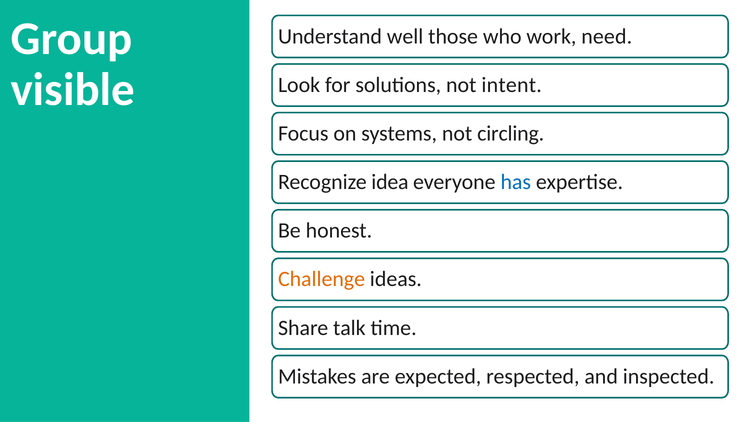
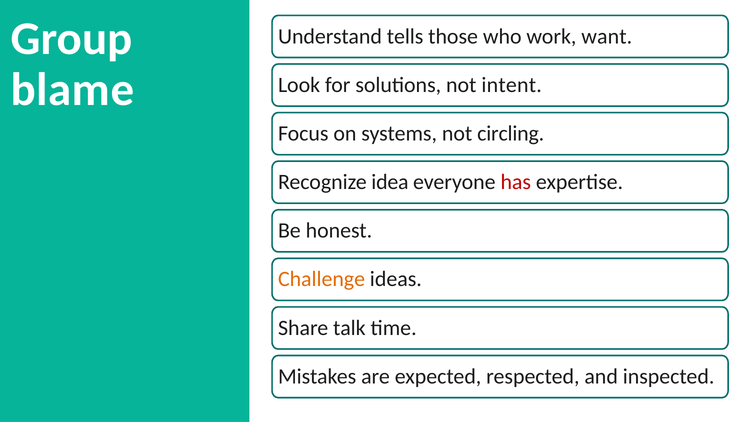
well: well -> tells (405, 36)
need: need -> want (607, 36)
visible: visible -> blame (73, 90)
has colour: blue -> red (516, 182)
